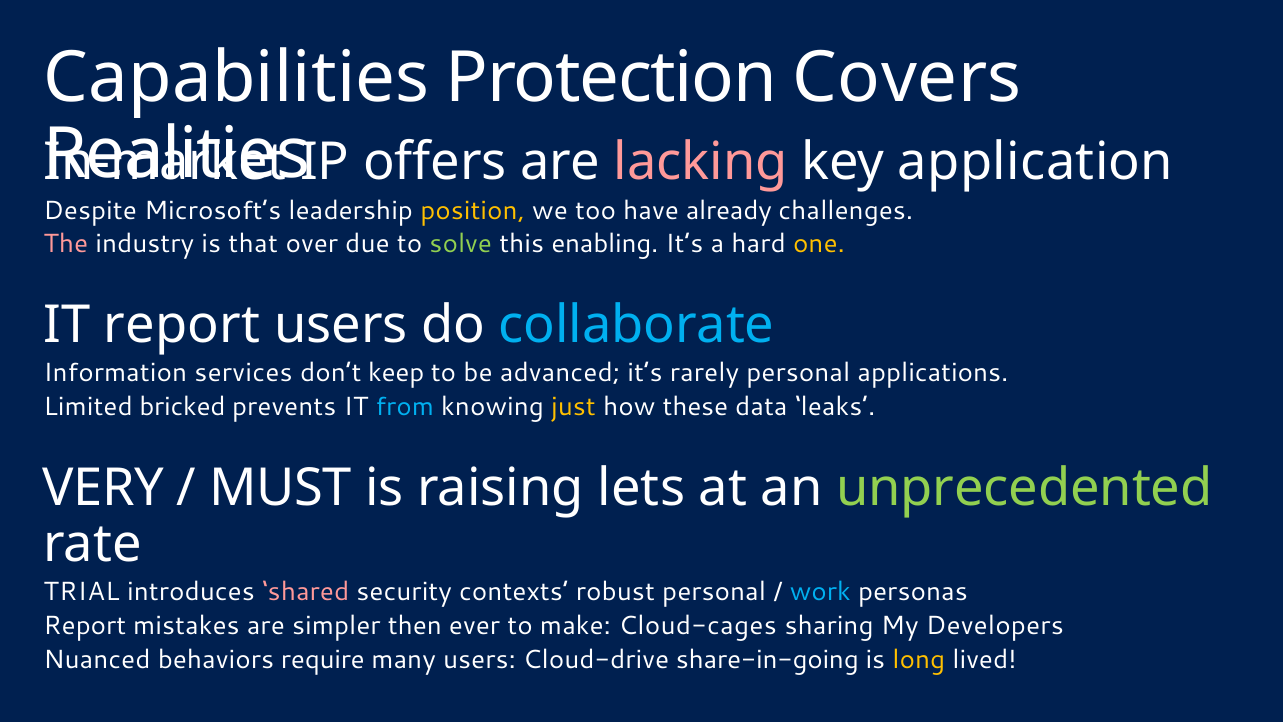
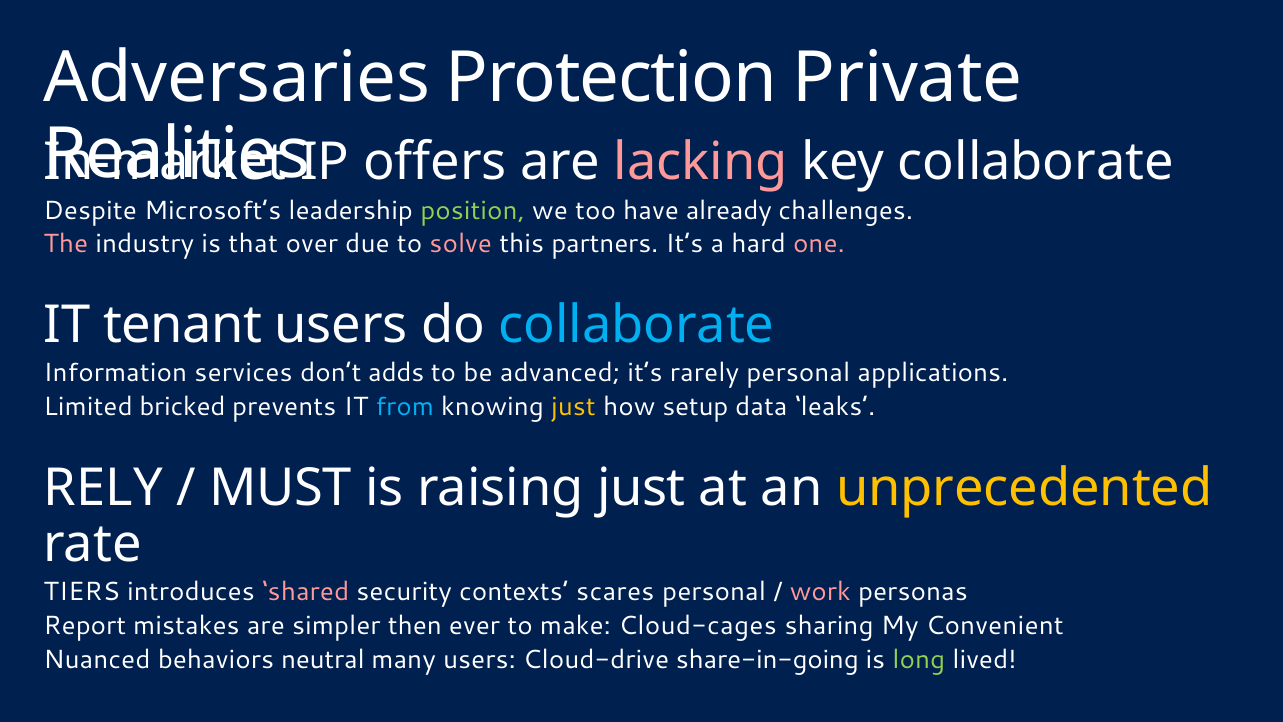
Capabilities: Capabilities -> Adversaries (237, 78)
Covers: Covers -> Private (908, 78)
key application: application -> collaborate (1036, 163)
position colour: yellow -> light green (473, 210)
solve colour: light green -> pink (461, 244)
enabling: enabling -> partners (605, 244)
one colour: yellow -> pink (819, 244)
IT report: report -> tenant (183, 325)
keep: keep -> adds (396, 373)
these: these -> setup (695, 406)
VERY: VERY -> RELY (103, 487)
raising lets: lets -> just (642, 487)
unprecedented colour: light green -> yellow (1024, 487)
TRIAL: TRIAL -> TIERS (82, 592)
robust: robust -> scares (615, 592)
work colour: light blue -> pink (820, 592)
Developers: Developers -> Convenient (995, 625)
require: require -> neutral (323, 659)
long colour: yellow -> light green (919, 659)
